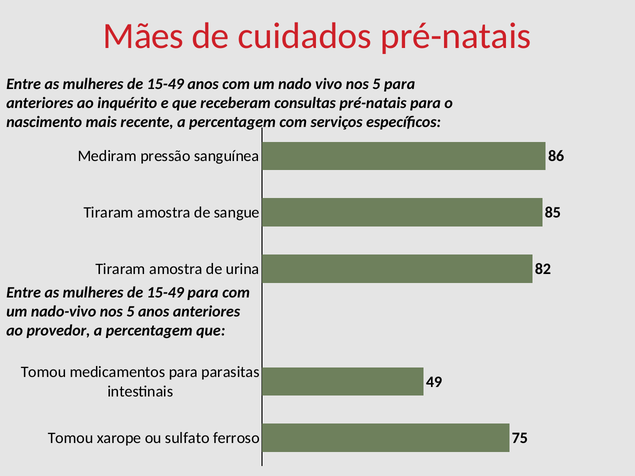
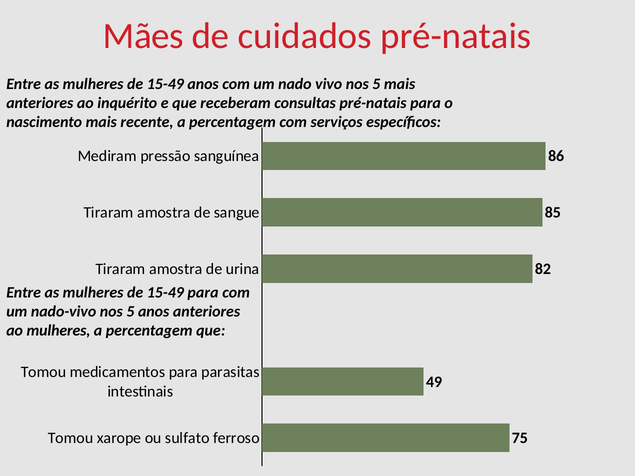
5 para: para -> mais (400, 84)
ao provedor: provedor -> mulheres (58, 331)
